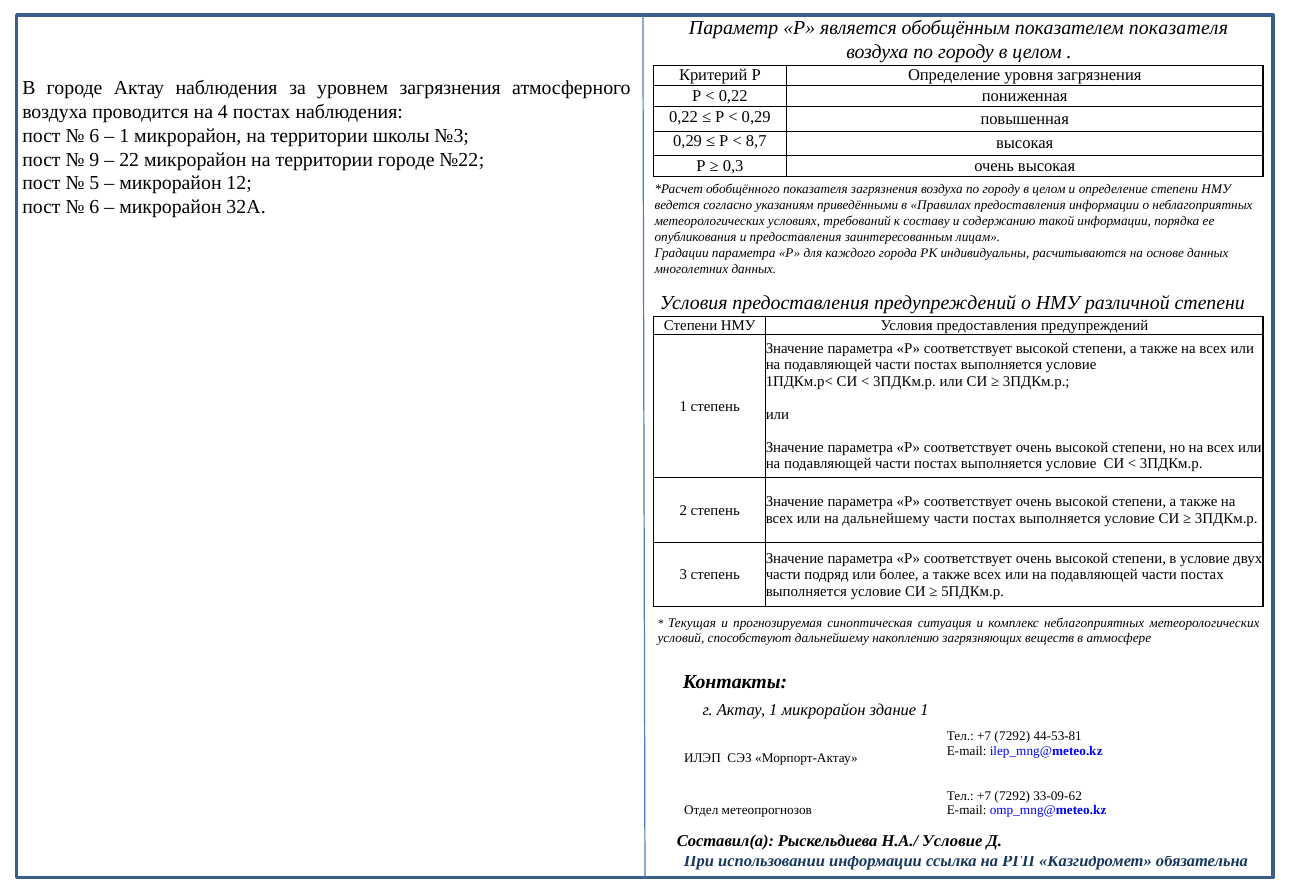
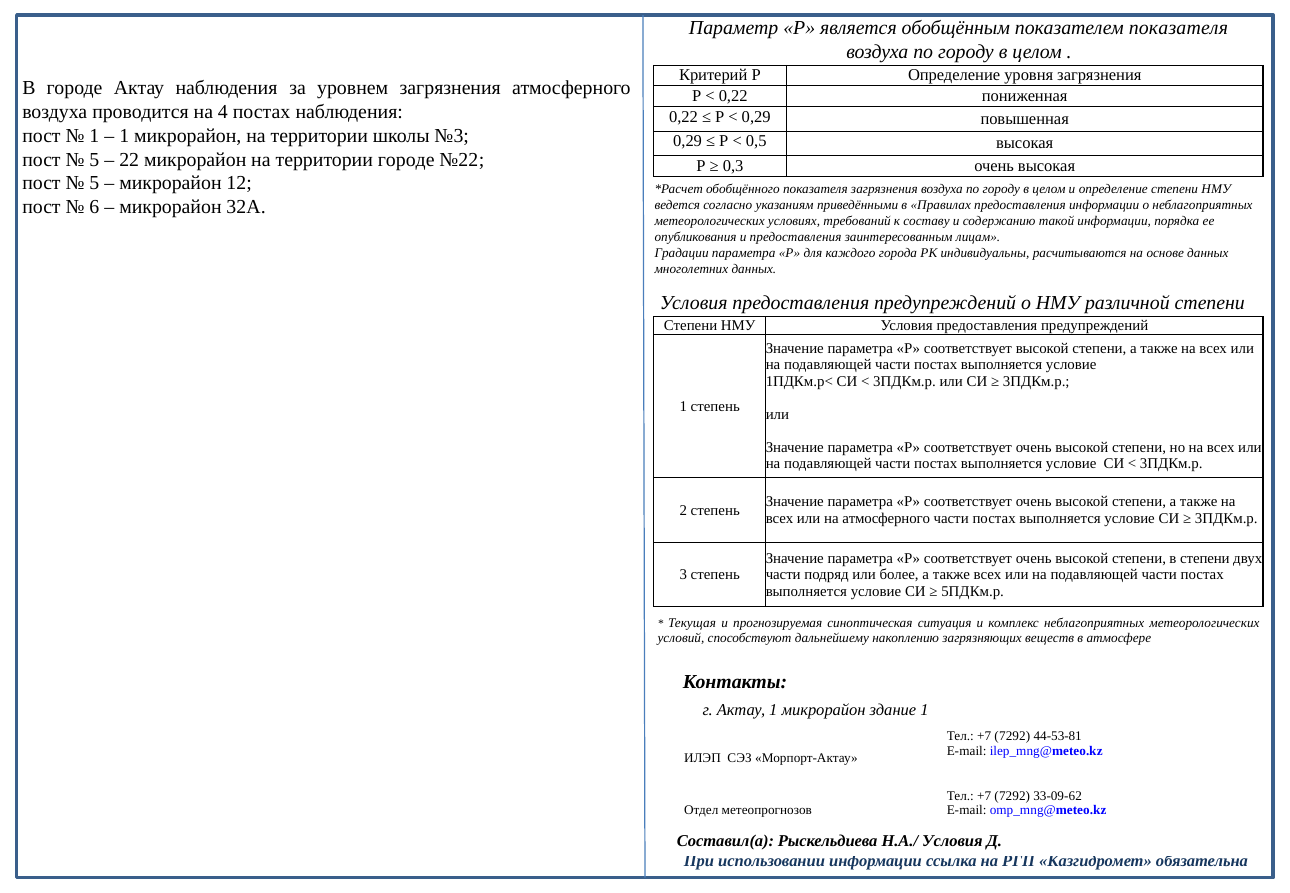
6: 6 -> 1 (94, 136)
8,7: 8,7 -> 0,5 (756, 141)
9: 9 -> 5 (94, 160)
на дальнейшему: дальнейшему -> атмосферного (886, 518)
в условие: условие -> степени (1205, 558)
Н.А./ Условие: Условие -> Условия (952, 841)
